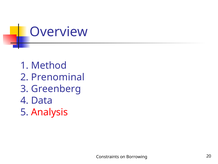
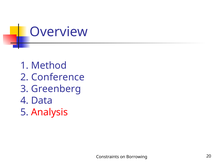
Prenominal: Prenominal -> Conference (58, 77)
